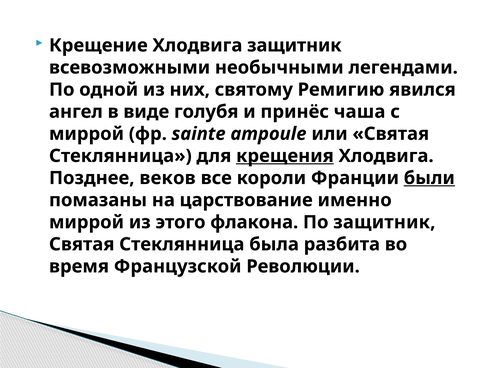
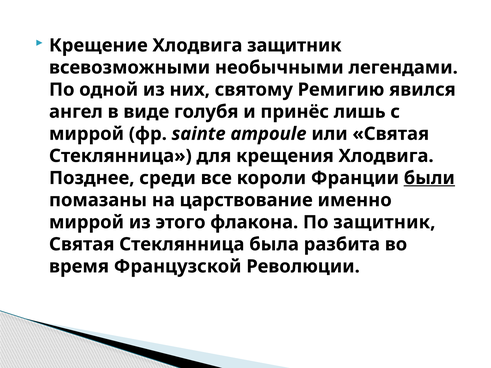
чаша: чаша -> лишь (360, 112)
крещения underline: present -> none (285, 156)
веков: веков -> среди (168, 178)
